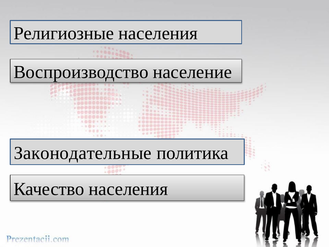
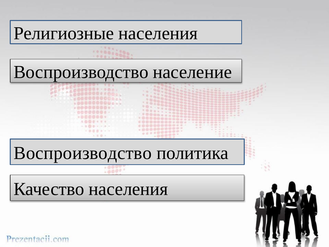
Законодательные: Законодательные -> Воспроизводство (83, 153)
